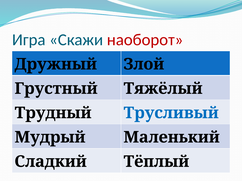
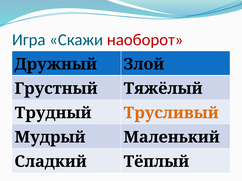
Трусливый colour: blue -> orange (171, 113)
